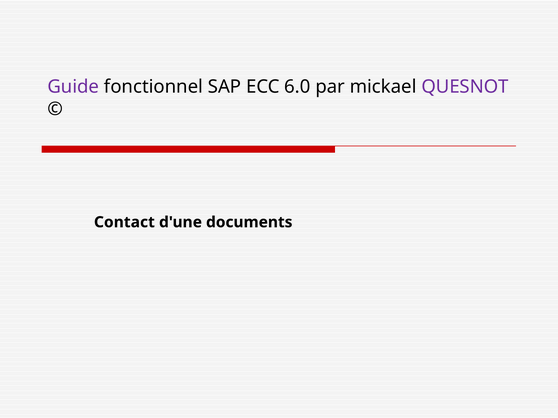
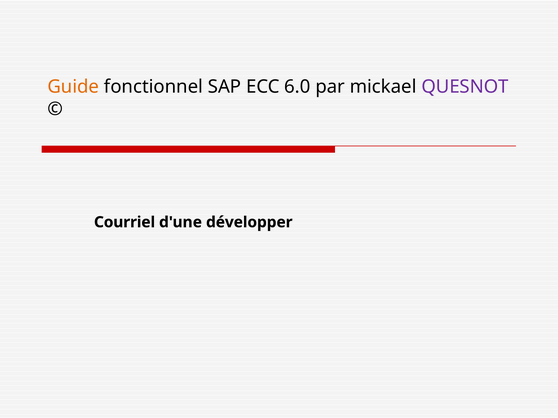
Guide colour: purple -> orange (73, 87)
Contact: Contact -> Courriel (124, 222)
documents: documents -> développer (249, 222)
